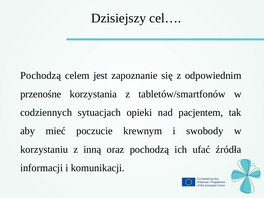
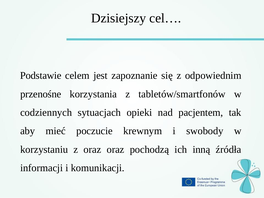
Pochodzą: Pochodzą -> Podstawie (41, 76)
z inną: inną -> oraz (92, 149)
ufać: ufać -> inną (201, 149)
